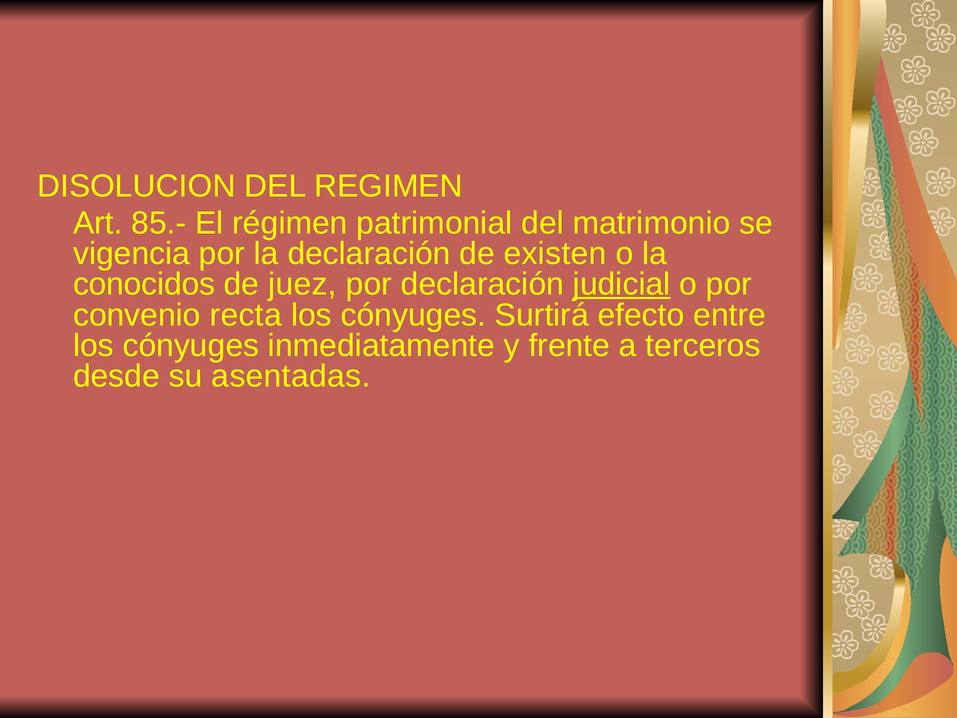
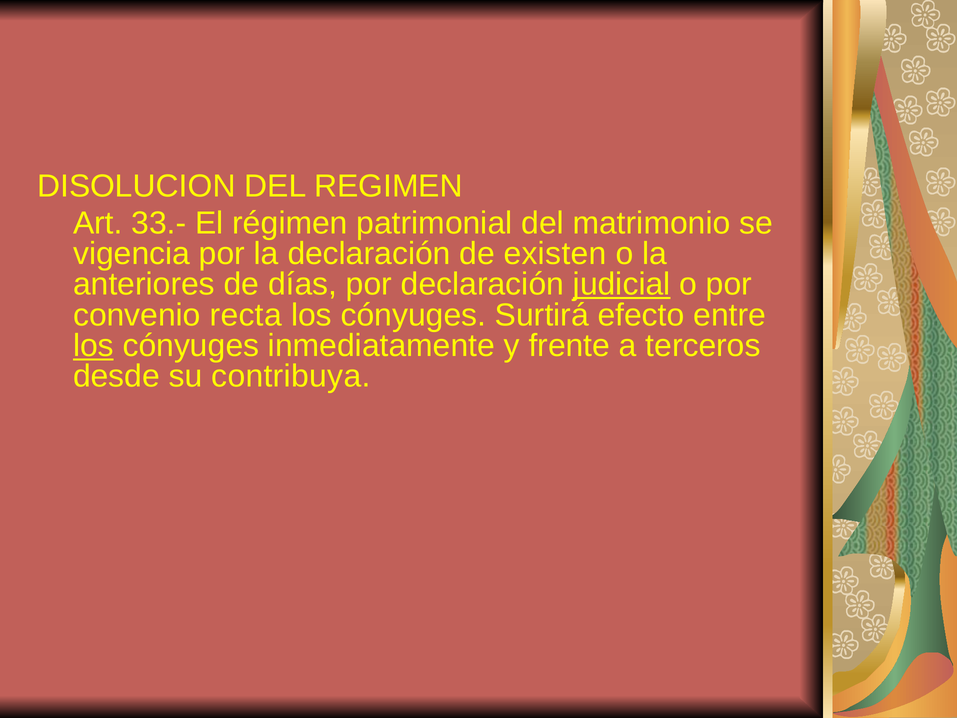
85.-: 85.- -> 33.- (159, 223)
conocidos: conocidos -> anteriores (144, 284)
juez: juez -> días (303, 284)
los underline: none -> present (93, 346)
asentadas: asentadas -> contribuya (291, 376)
